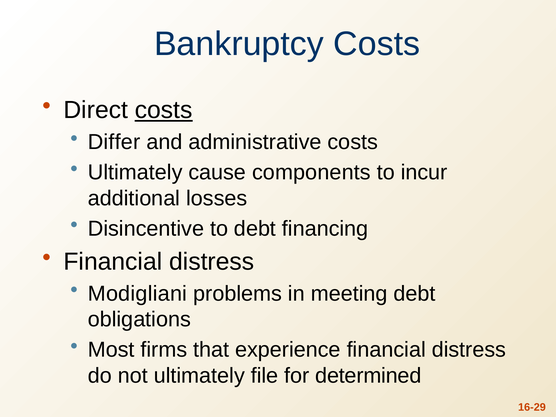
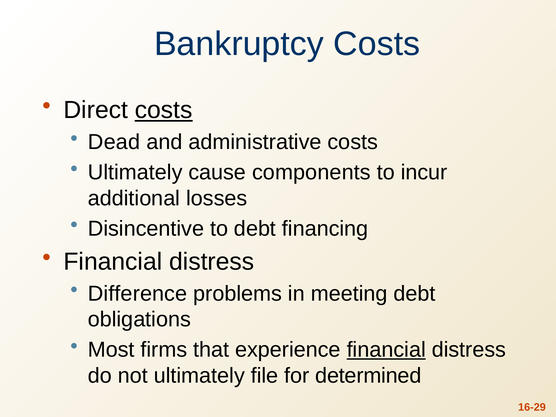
Differ: Differ -> Dead (114, 142)
Modigliani: Modigliani -> Difference (138, 294)
financial underline: none -> present (386, 350)
